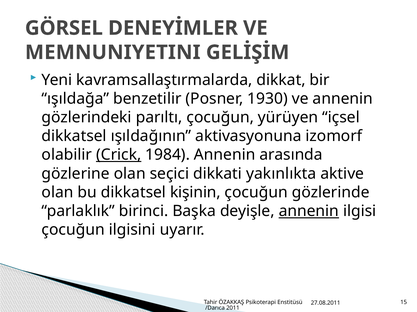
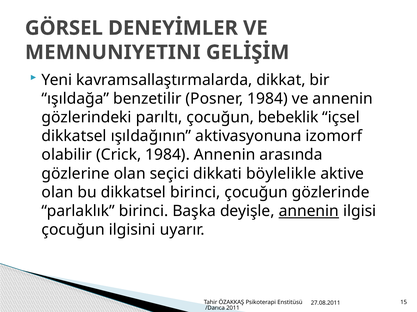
Posner 1930: 1930 -> 1984 (268, 99)
yürüyen: yürüyen -> bebeklik (288, 118)
Crick underline: present -> none (119, 155)
yakınlıkta: yakınlıkta -> böylelikle (281, 174)
dikkatsel kişinin: kişinin -> birinci (195, 193)
